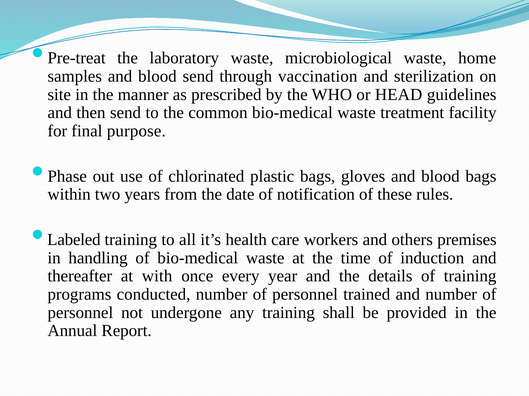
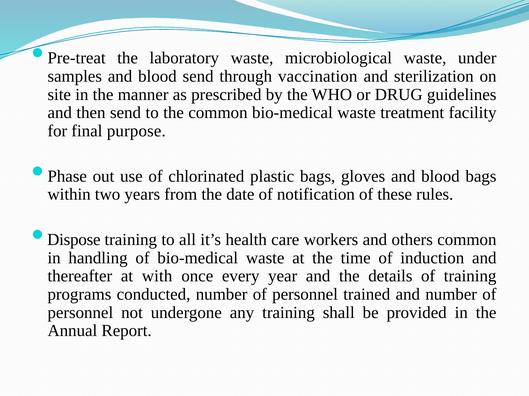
home: home -> under (477, 58)
HEAD: HEAD -> DRUG (399, 95)
Labeled: Labeled -> Dispose (74, 240)
others premises: premises -> common (467, 240)
